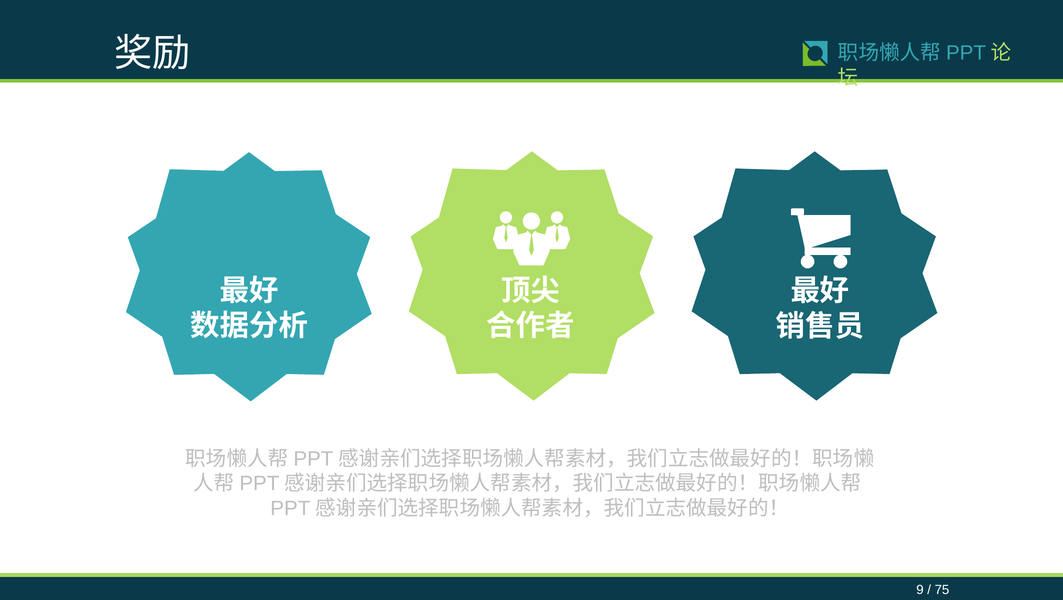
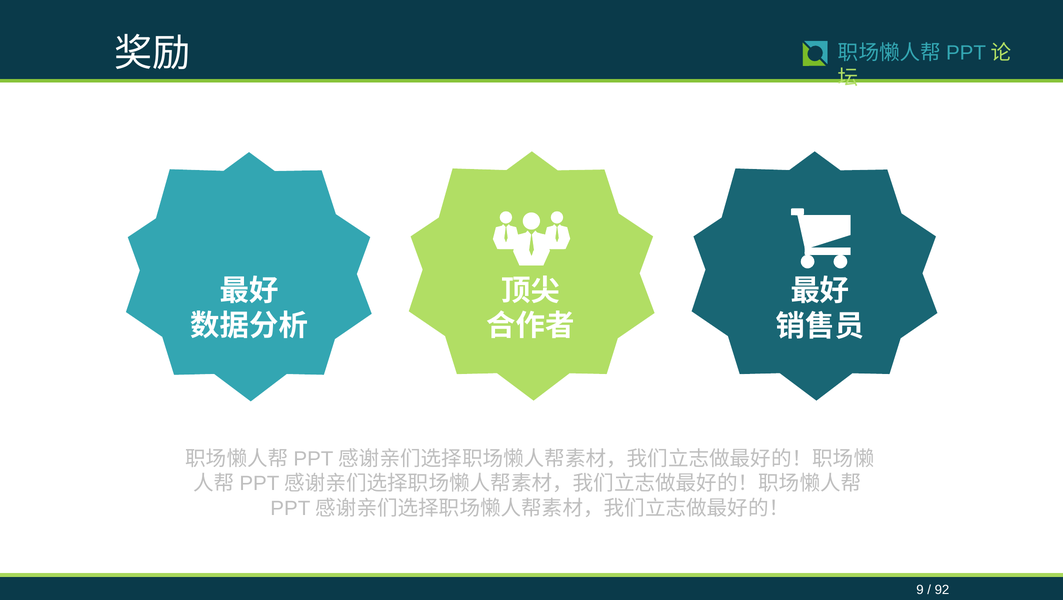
75: 75 -> 92 (942, 590)
